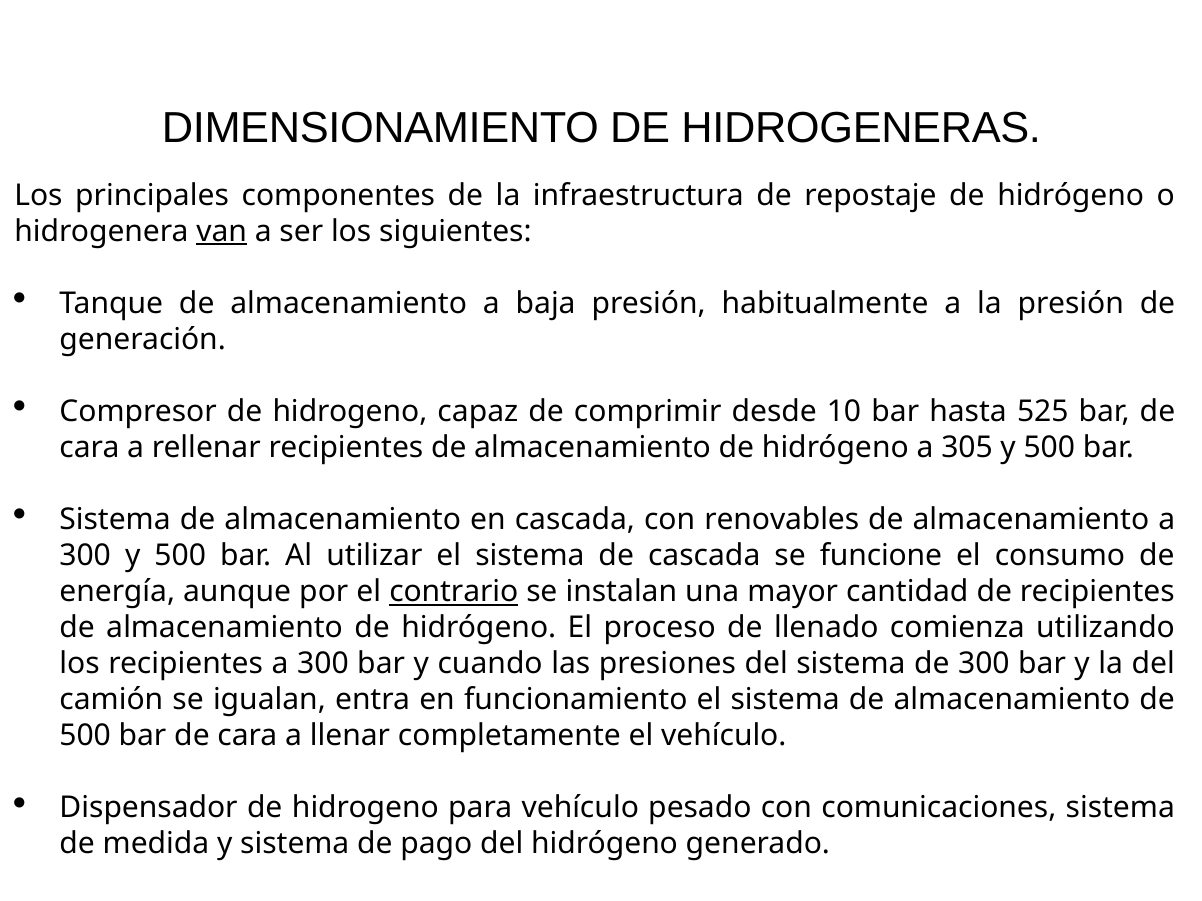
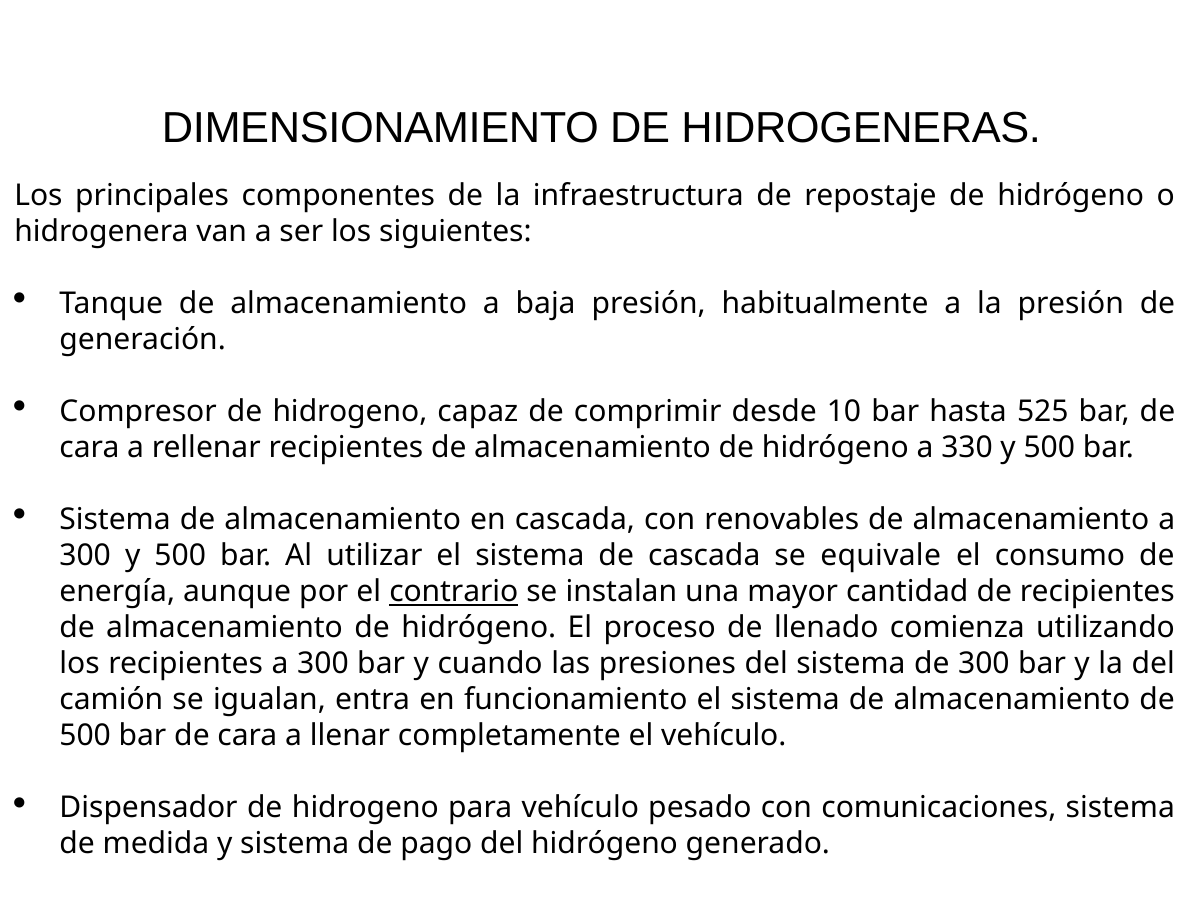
van underline: present -> none (222, 232)
305: 305 -> 330 (967, 448)
funcione: funcione -> equivale (881, 556)
